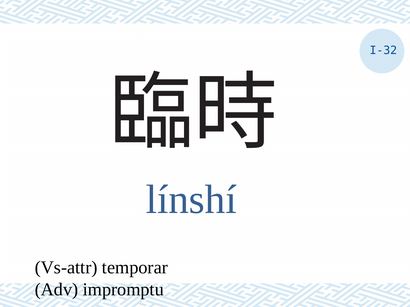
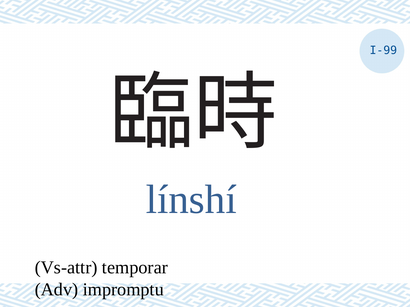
I-32: I-32 -> I-99 (383, 51)
